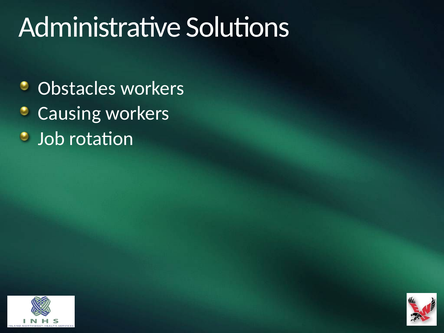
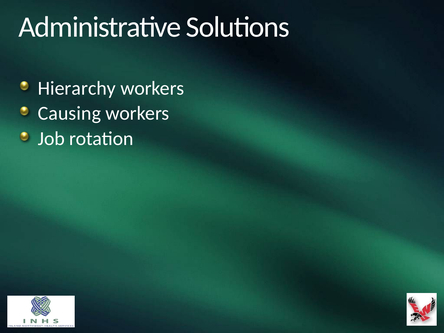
Obstacles: Obstacles -> Hierarchy (77, 88)
